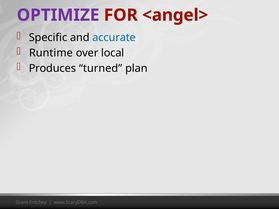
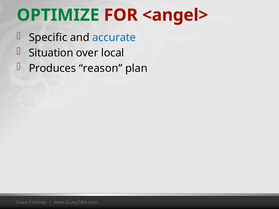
OPTIMIZE colour: purple -> green (58, 15)
Runtime: Runtime -> Situation (51, 53)
turned: turned -> reason (101, 68)
